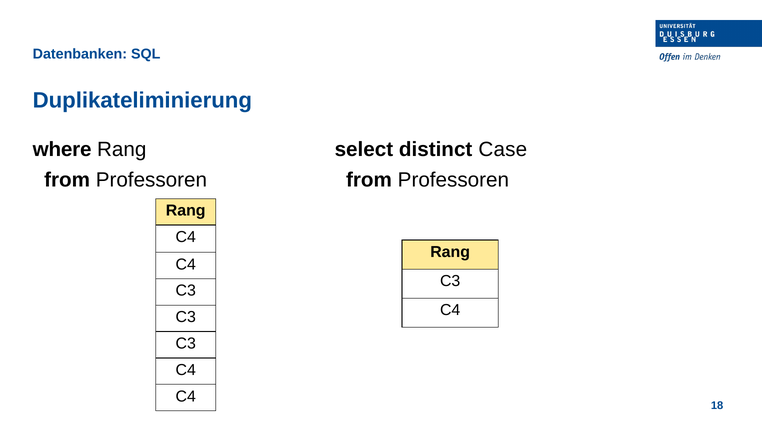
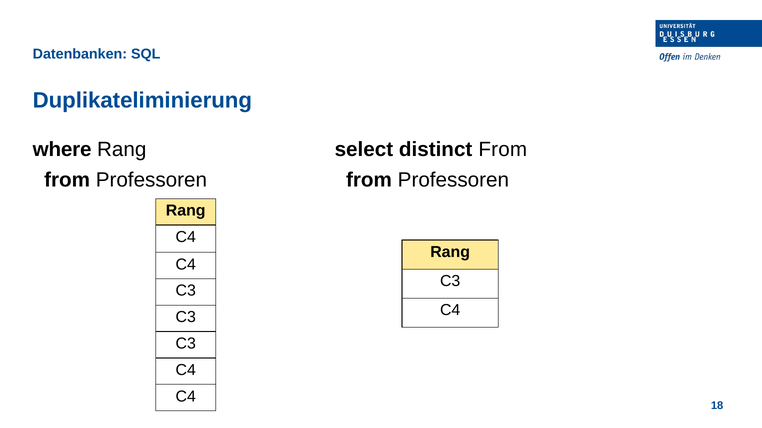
distinct Case: Case -> From (503, 150)
